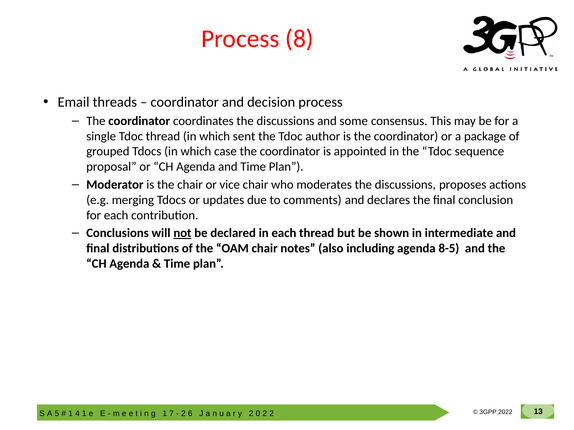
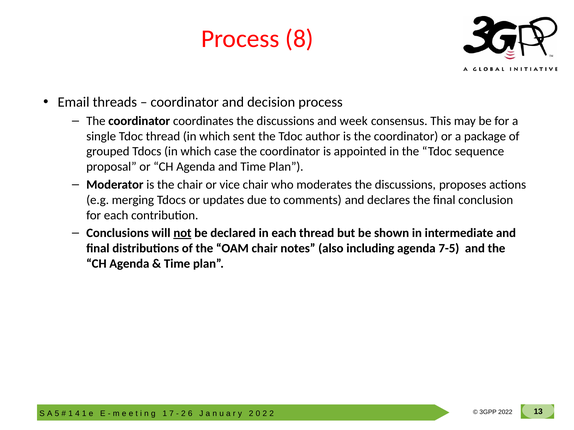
some: some -> week (354, 121)
8-5: 8-5 -> 7-5 (449, 249)
